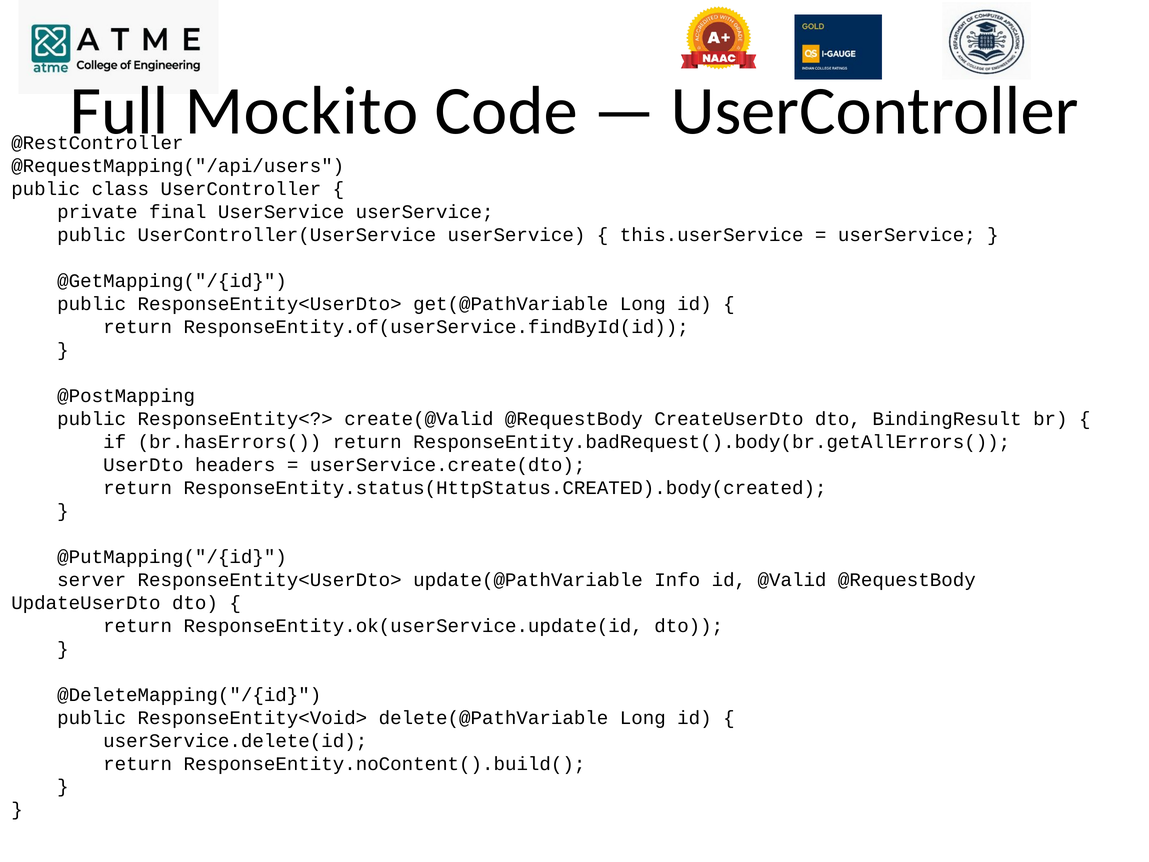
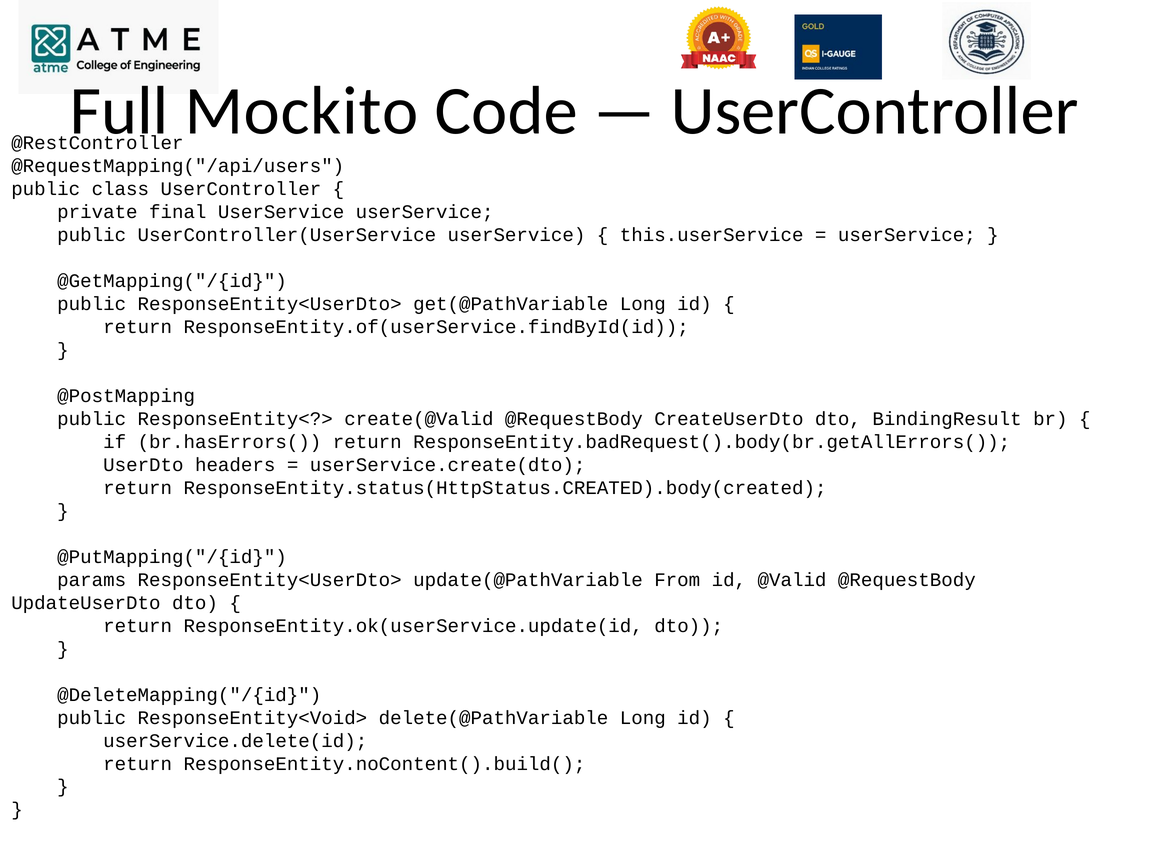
server: server -> params (92, 580)
Info: Info -> From (677, 580)
